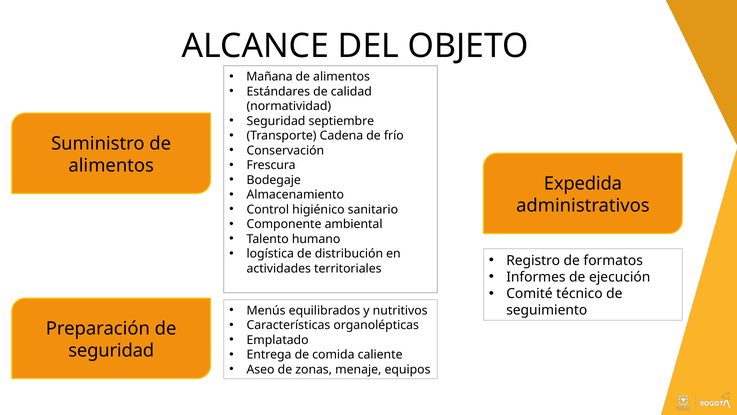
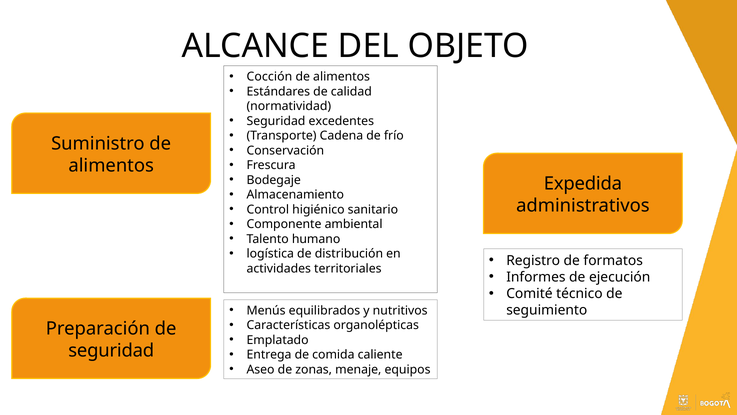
Mañana: Mañana -> Cocción (269, 77)
septiembre: septiembre -> excedentes (341, 121)
